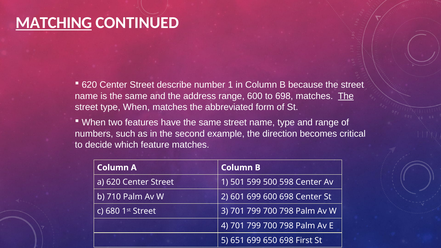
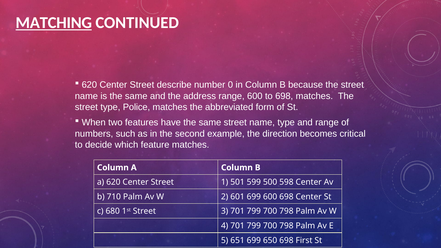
number 1: 1 -> 0 (230, 85)
The underline: present -> none (346, 96)
type When: When -> Police (136, 107)
